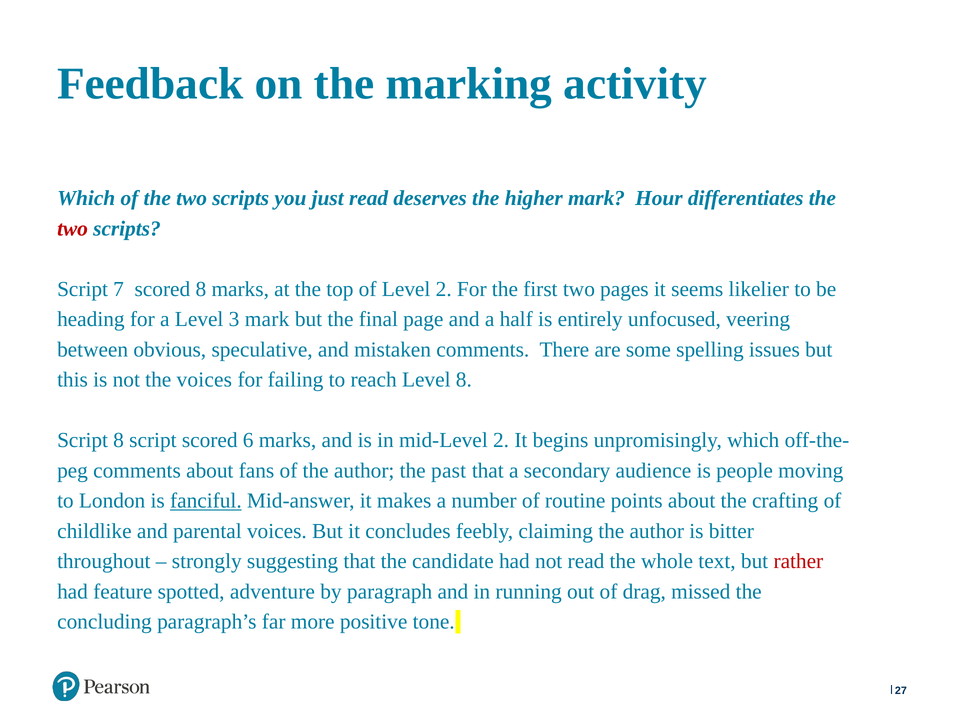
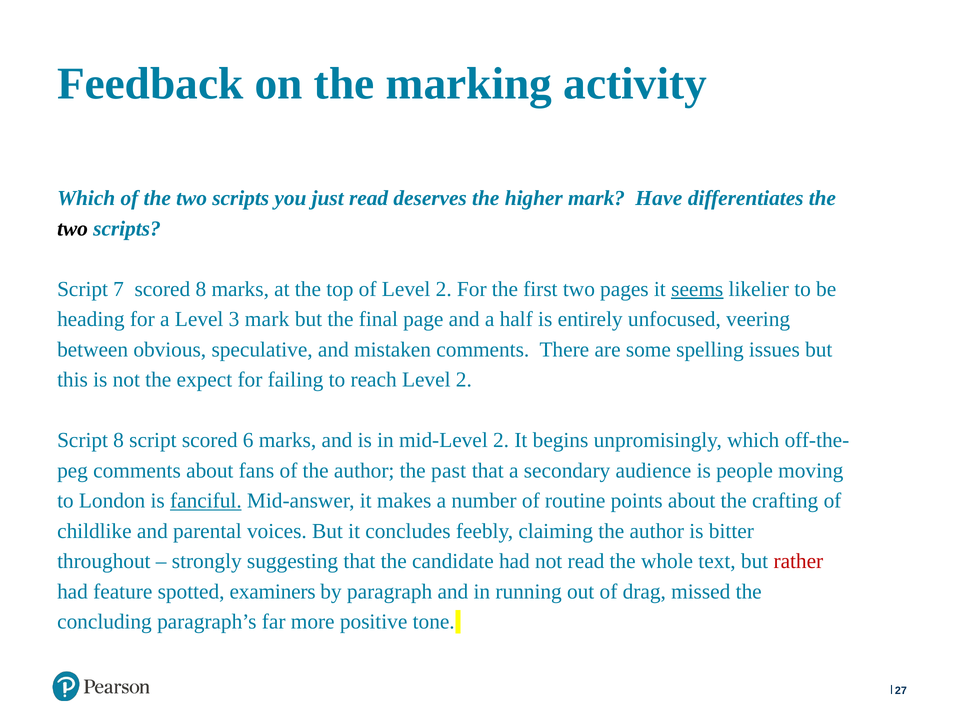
Hour: Hour -> Have (659, 198)
two colour: red -> black (73, 229)
seems underline: none -> present (697, 289)
the voices: voices -> expect (204, 380)
reach Level 8: 8 -> 2 (464, 380)
adventure: adventure -> examiners (273, 592)
